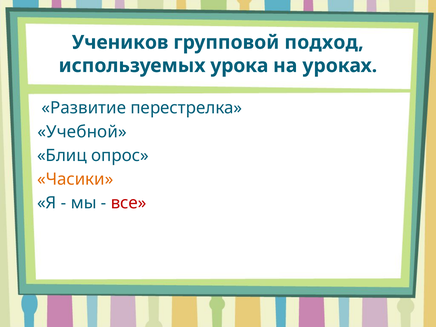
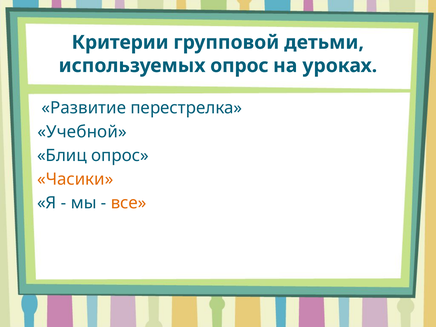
Учеников: Учеников -> Критерии (120, 42)
подход: подход -> детьми (324, 42)
используемых урока: урока -> опрос (239, 66)
все colour: red -> orange (129, 203)
